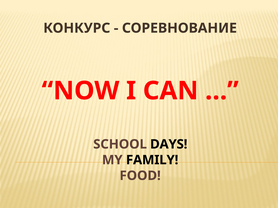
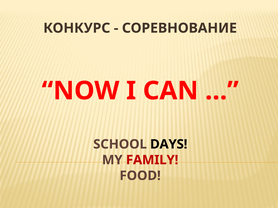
FAMILY colour: black -> red (152, 160)
